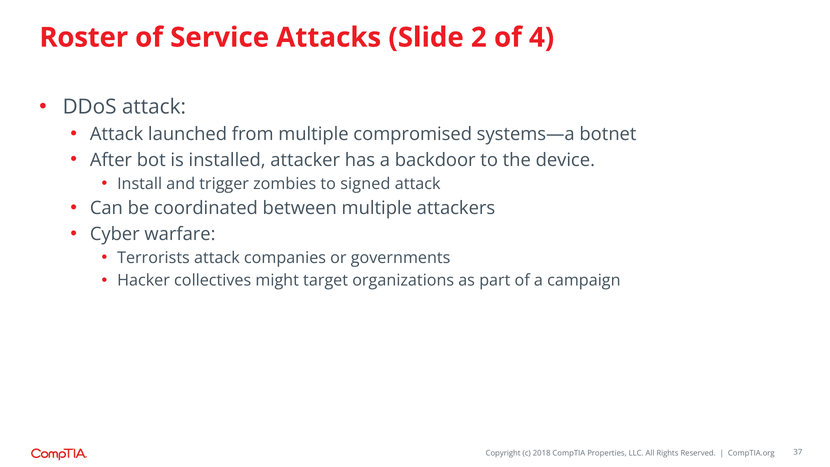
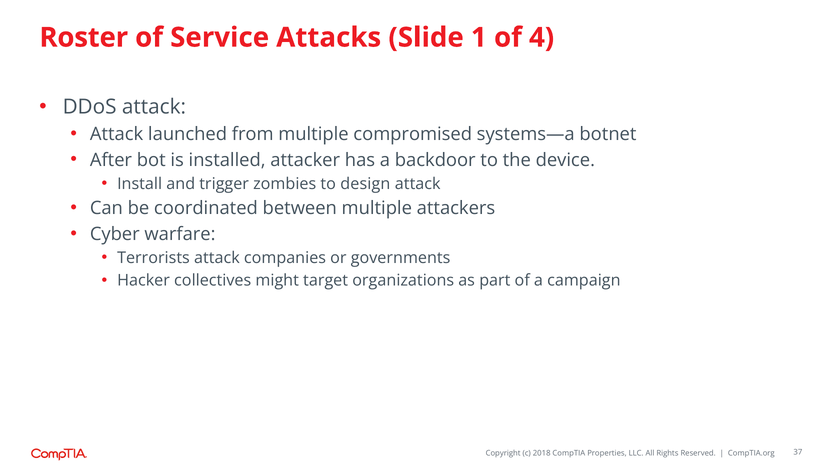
2: 2 -> 1 (479, 37)
signed: signed -> design (365, 184)
